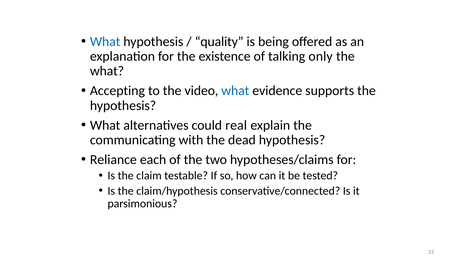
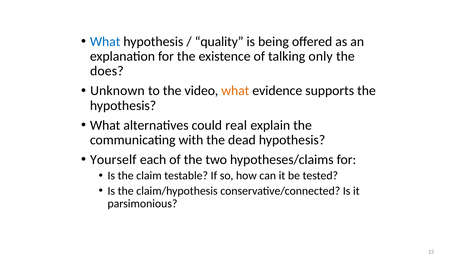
what: what -> does (107, 71)
Accepting: Accepting -> Unknown (117, 91)
what colour: blue -> orange (235, 91)
Reliance: Reliance -> Yourself (113, 160)
